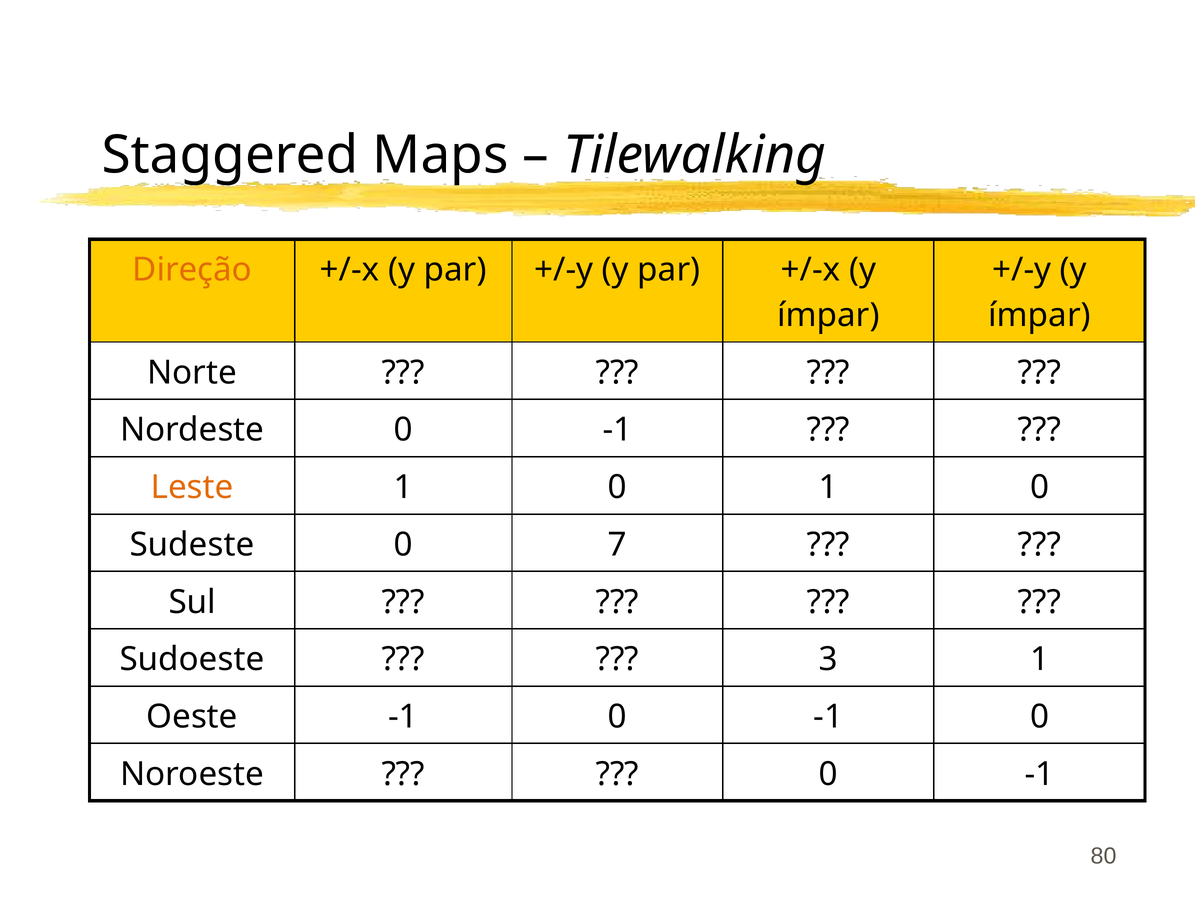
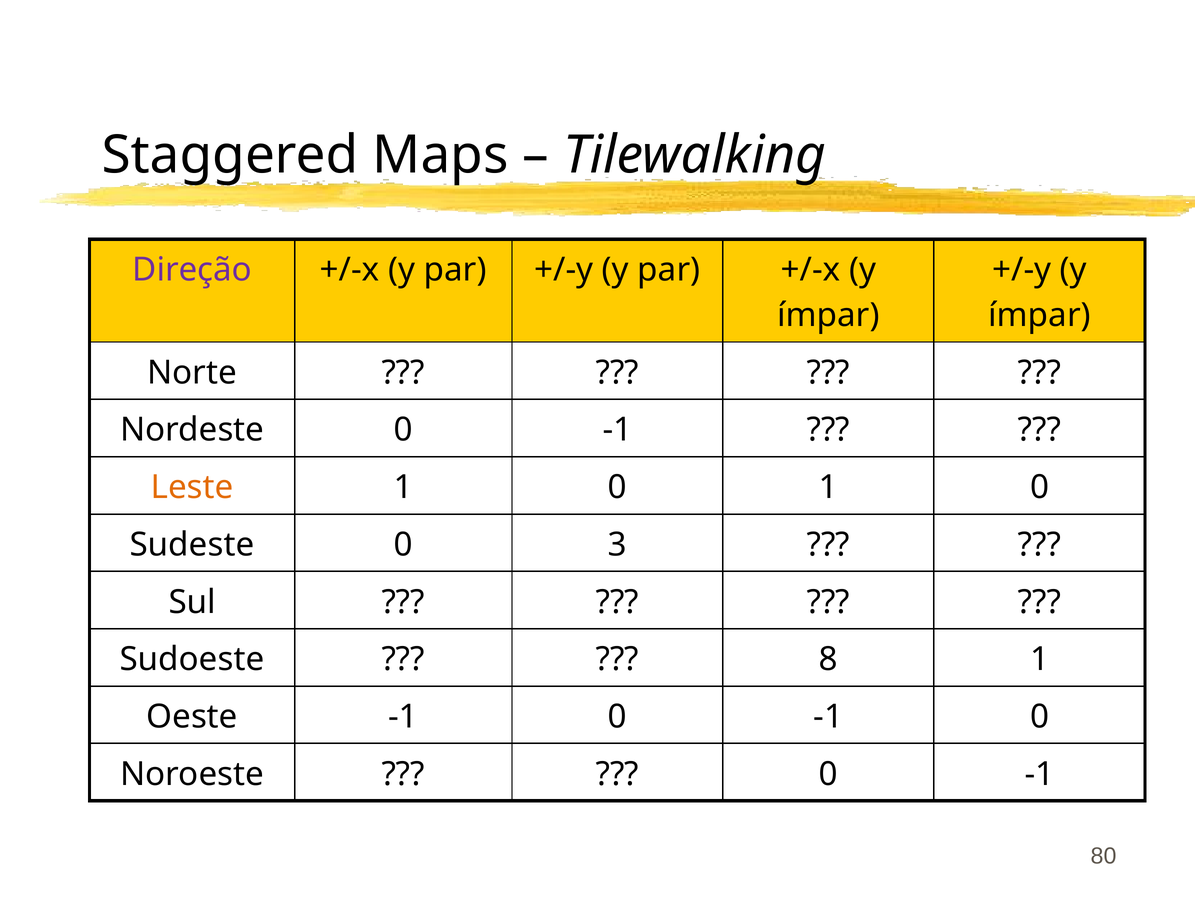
Direção colour: orange -> purple (192, 270)
7: 7 -> 3 (617, 544)
3: 3 -> 8 (828, 659)
